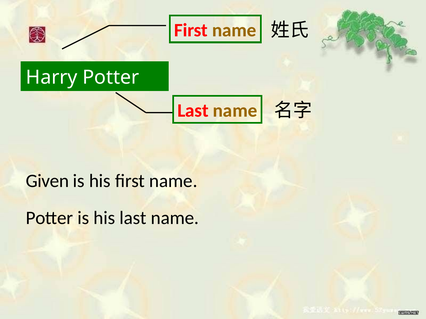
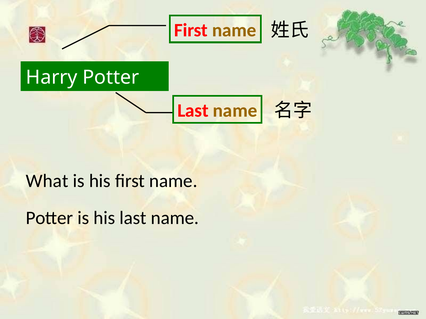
Given: Given -> What (47, 181)
